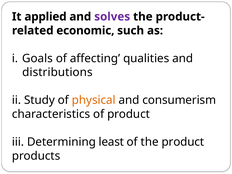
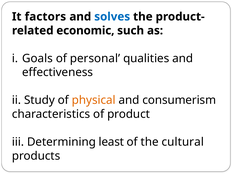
applied: applied -> factors (45, 17)
solves colour: purple -> blue (112, 17)
affecting: affecting -> personal (95, 58)
distributions: distributions -> effectiveness (58, 72)
the product: product -> cultural (183, 142)
